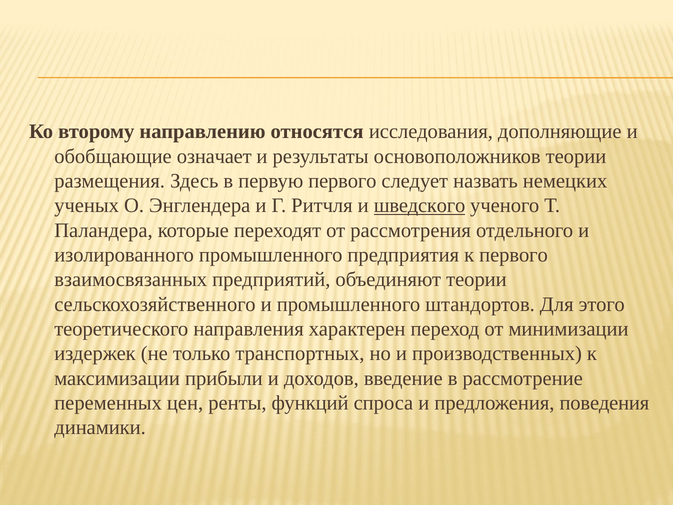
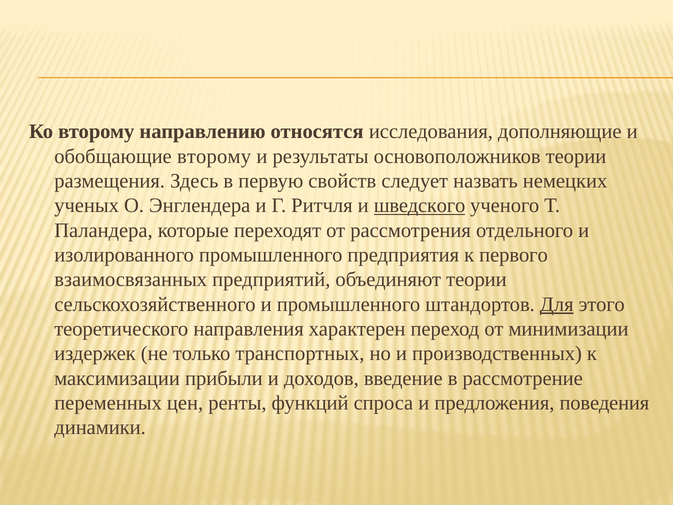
обобщающие означает: означает -> второму (214, 156)
первую первого: первого -> свойств (342, 181)
Для underline: none -> present (557, 304)
